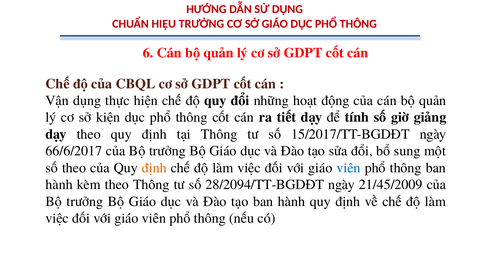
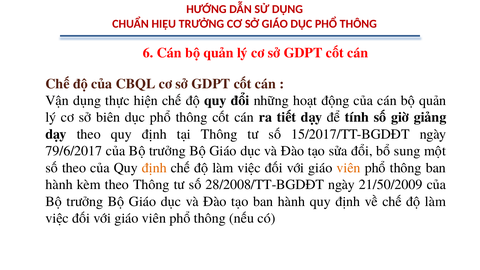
kiện: kiện -> biên (108, 117)
66/6/2017: 66/6/2017 -> 79/6/2017 (74, 151)
viên colour: blue -> orange (349, 168)
28/2094/TT-BGDĐT: 28/2094/TT-BGDĐT -> 28/2008/TT-BGDĐT (265, 185)
21/45/2009: 21/45/2009 -> 21/50/2009 (391, 185)
